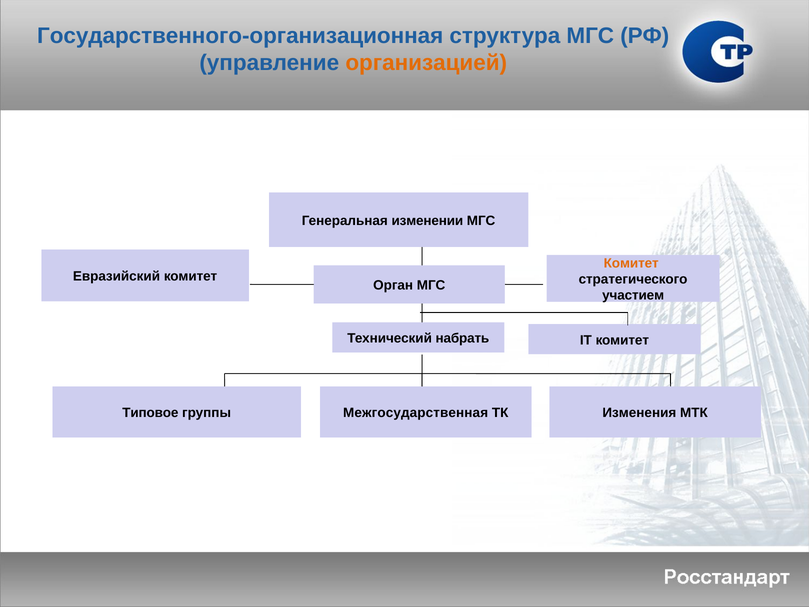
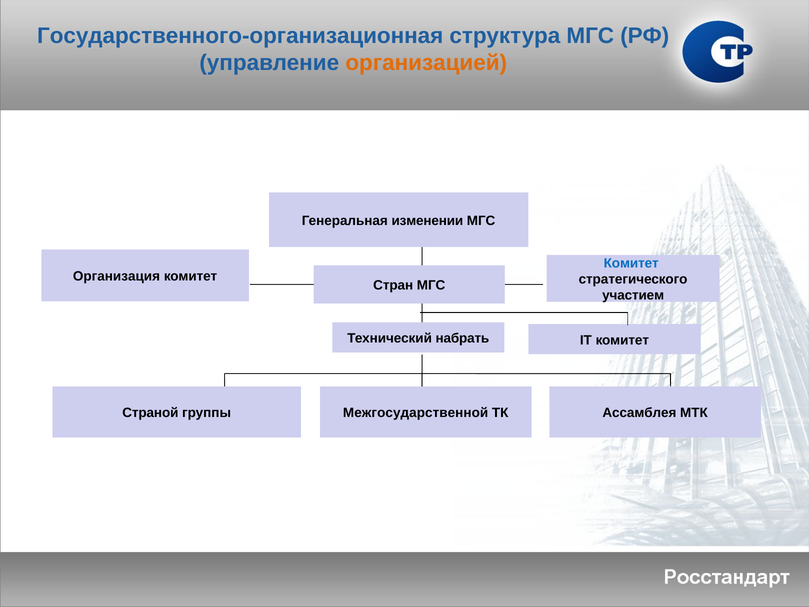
Комитет colour: orange -> blue (631, 263)
Евразийский: Евразийский -> Организация (116, 276)
Орган: Орган -> Стран (393, 285)
Типовое: Типовое -> Страной (150, 413)
Межгосударственная: Межгосударственная -> Межгосударственной (416, 413)
Изменения: Изменения -> Ассамблея (639, 413)
